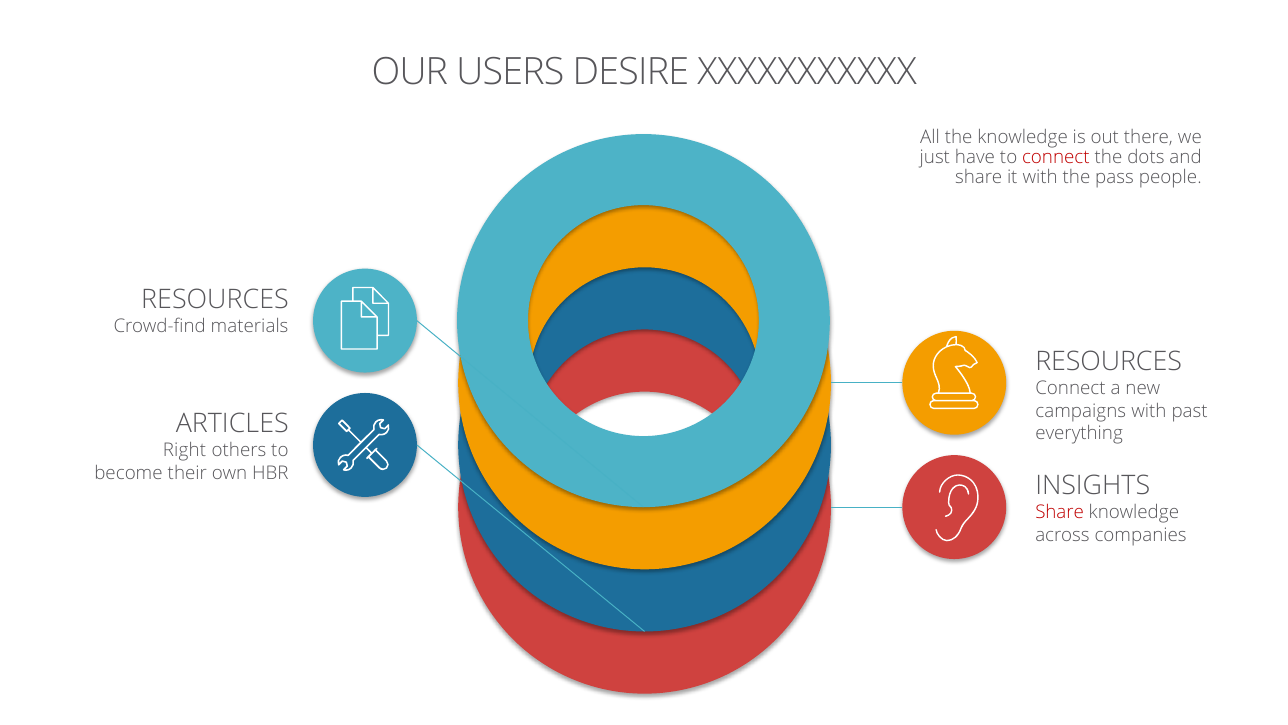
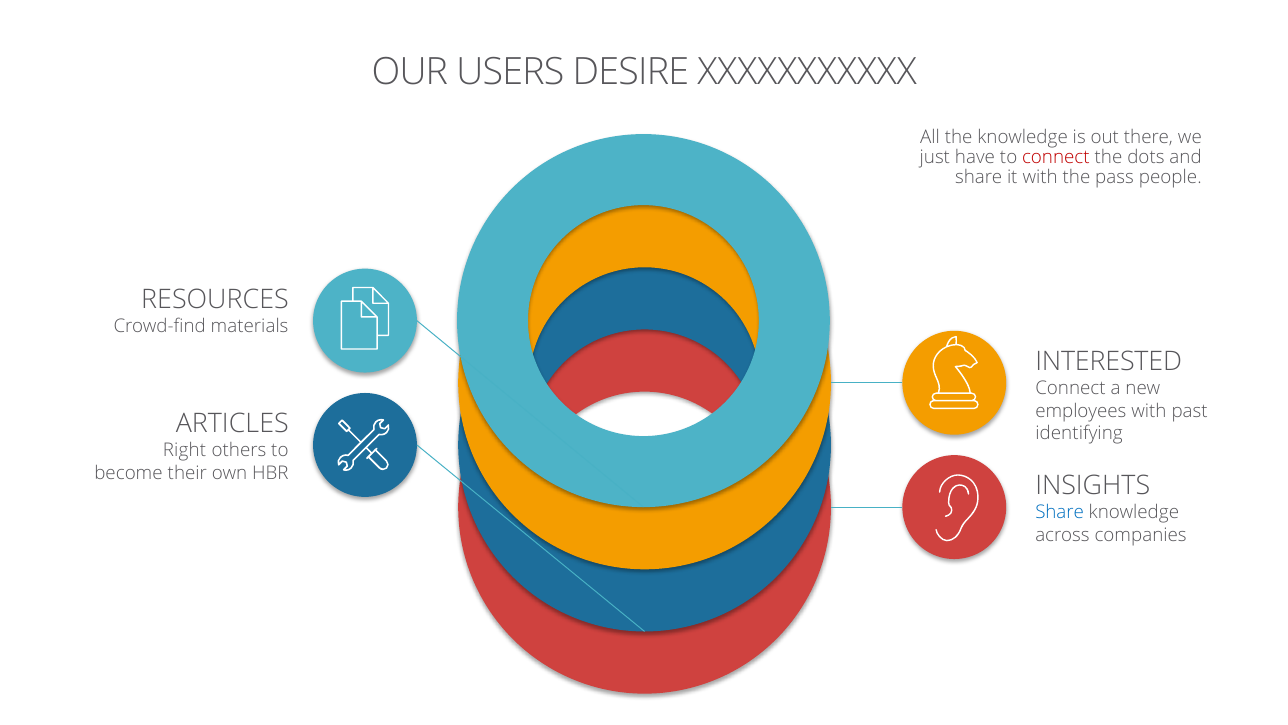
RESOURCES: RESOURCES -> INTERESTED (1109, 361)
campaigns: campaigns -> employees (1081, 411)
everything: everything -> identifying (1079, 433)
Share colour: red -> blue (1060, 512)
